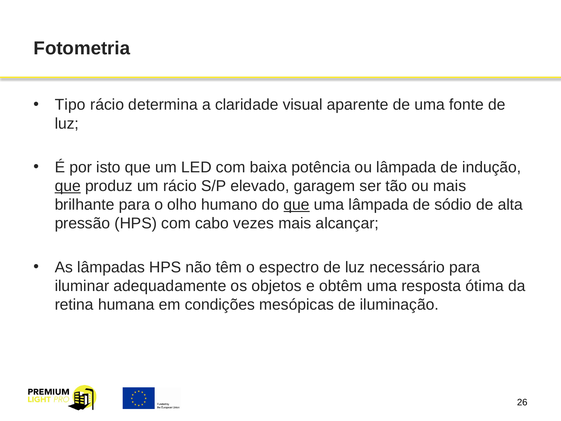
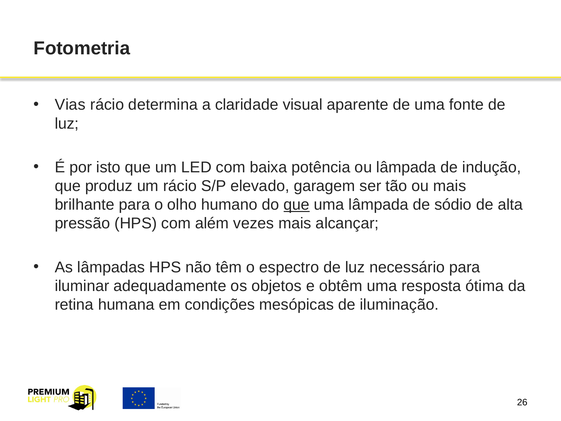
Tipo: Tipo -> Vias (70, 105)
que underline: present -> none (68, 186)
cabo: cabo -> além (212, 223)
